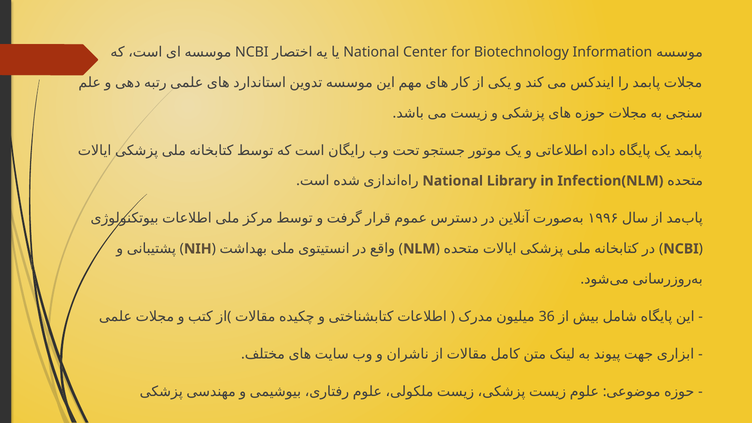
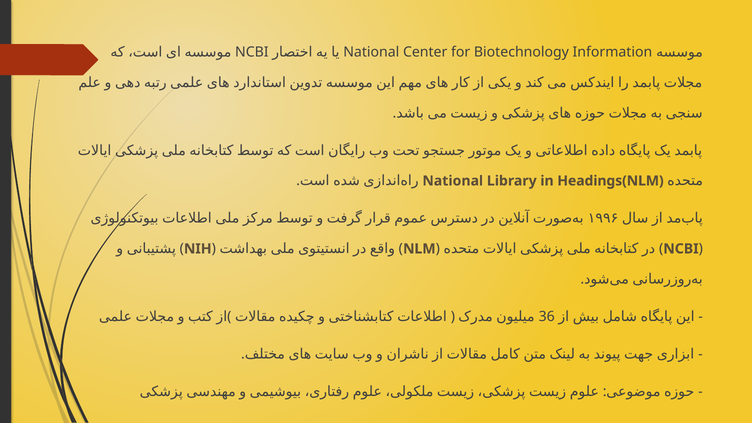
Infection(NLM: Infection(NLM -> Headings(NLM (610, 181)
